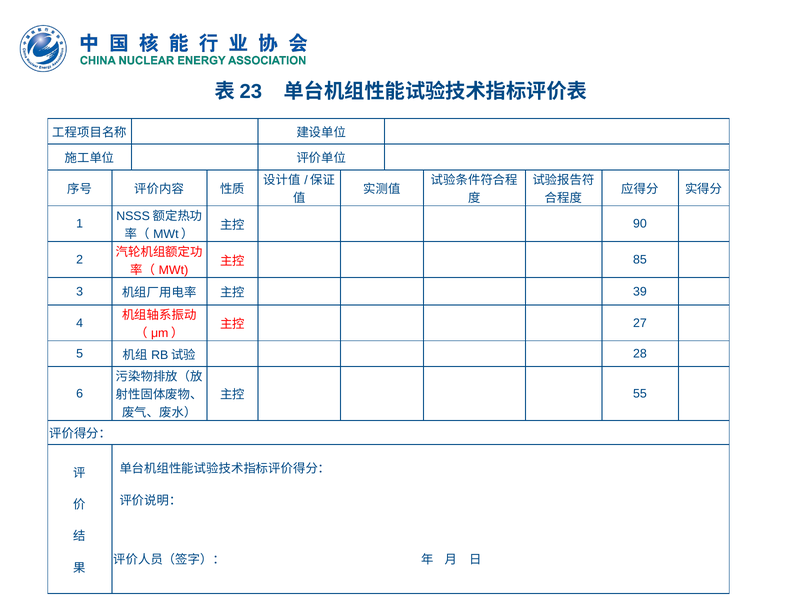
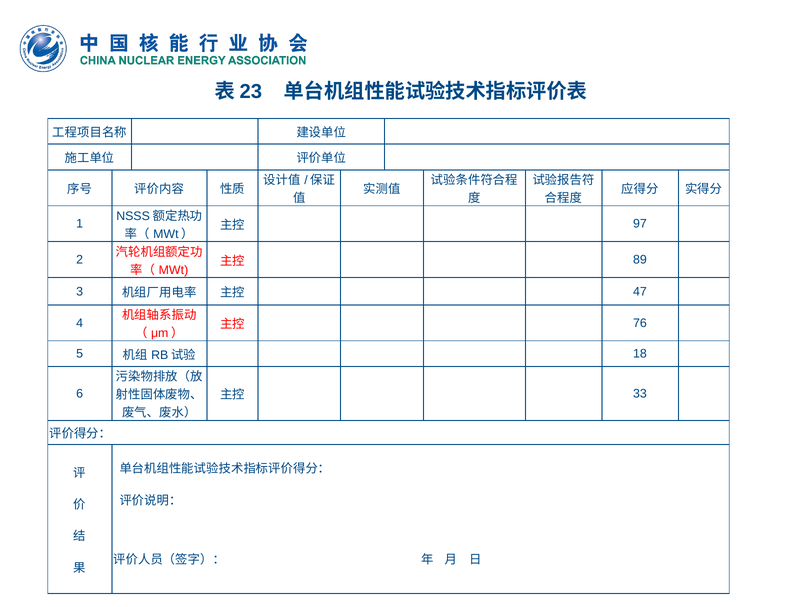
90: 90 -> 97 (640, 224)
85: 85 -> 89 (640, 260)
39: 39 -> 47 (640, 291)
27: 27 -> 76 (640, 323)
28: 28 -> 18 (640, 354)
55: 55 -> 33 (640, 394)
